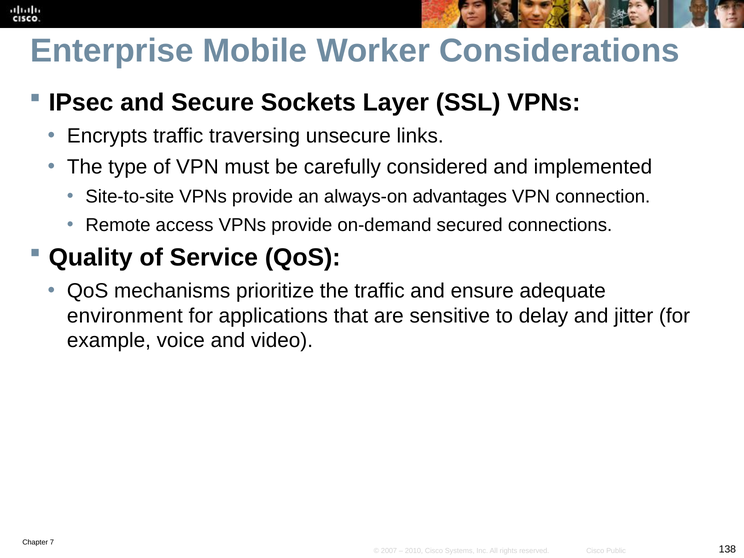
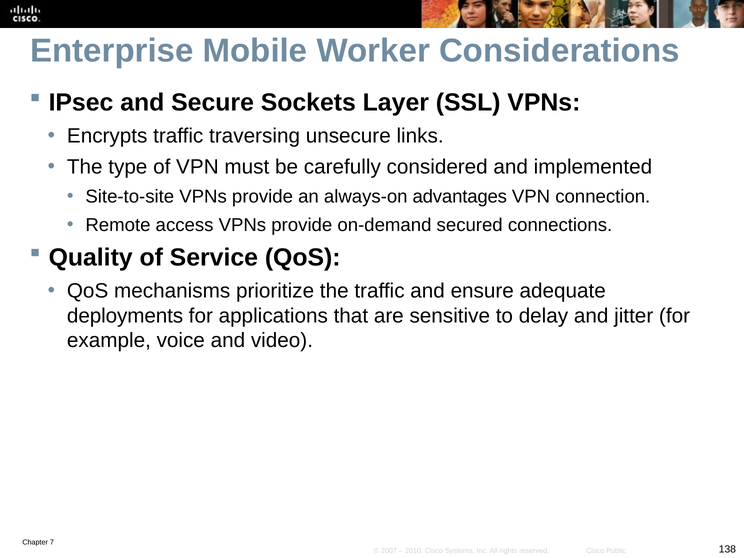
environment: environment -> deployments (125, 316)
